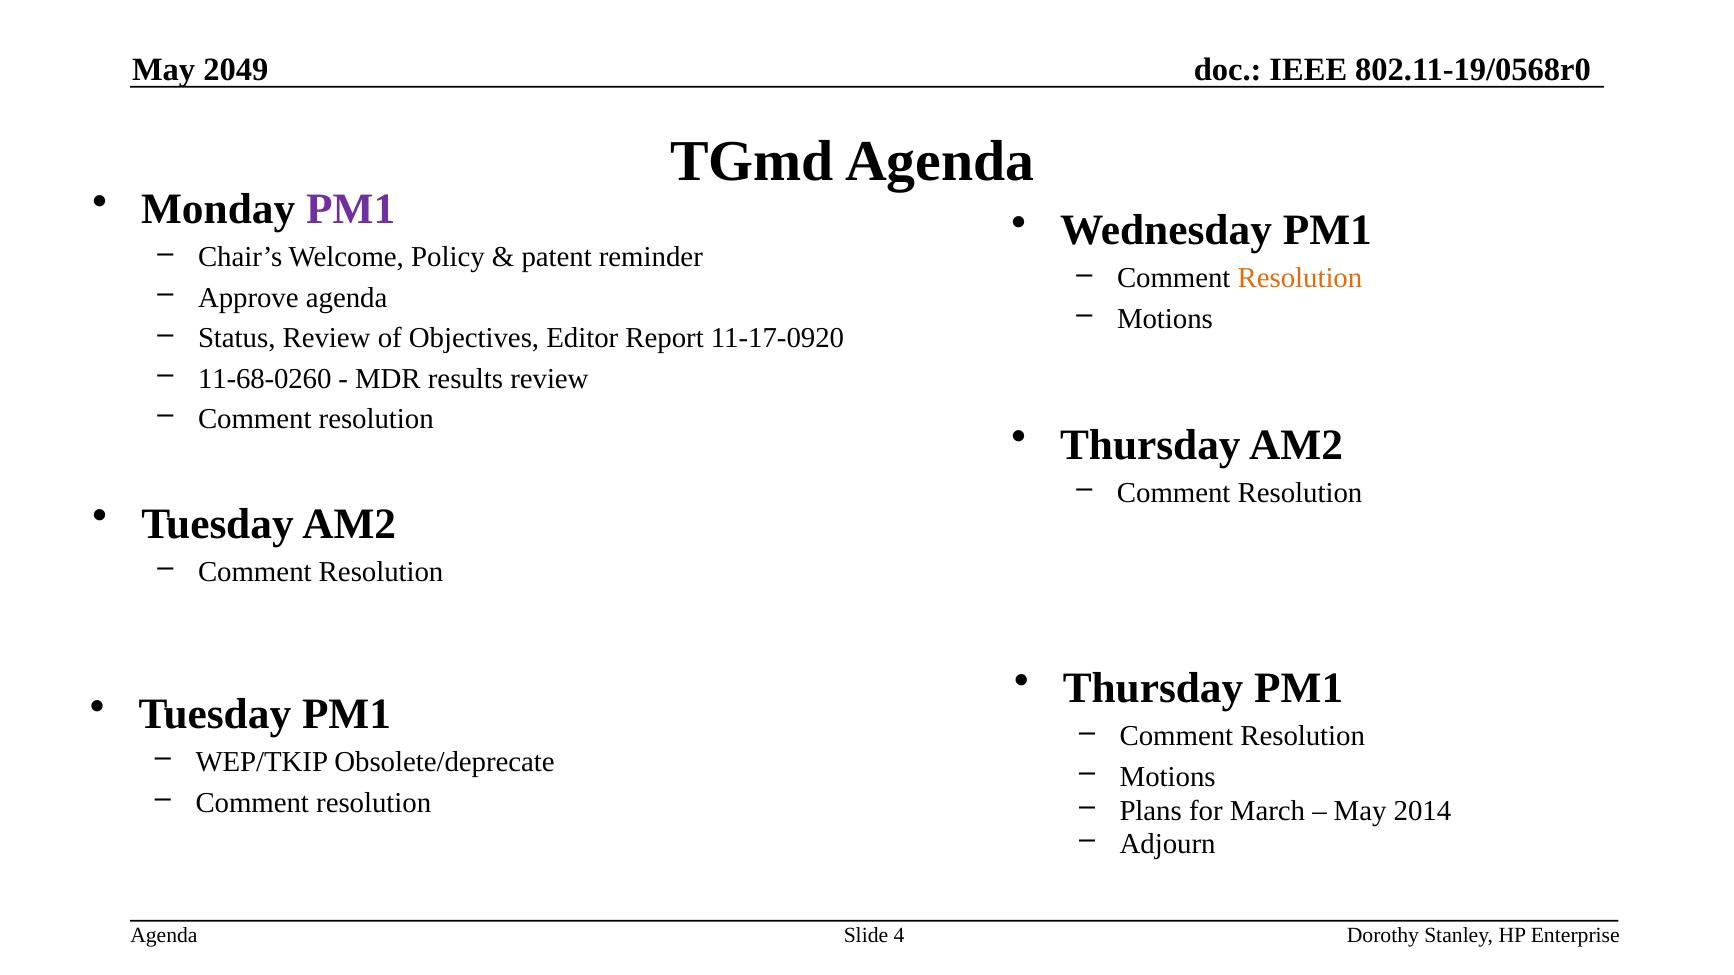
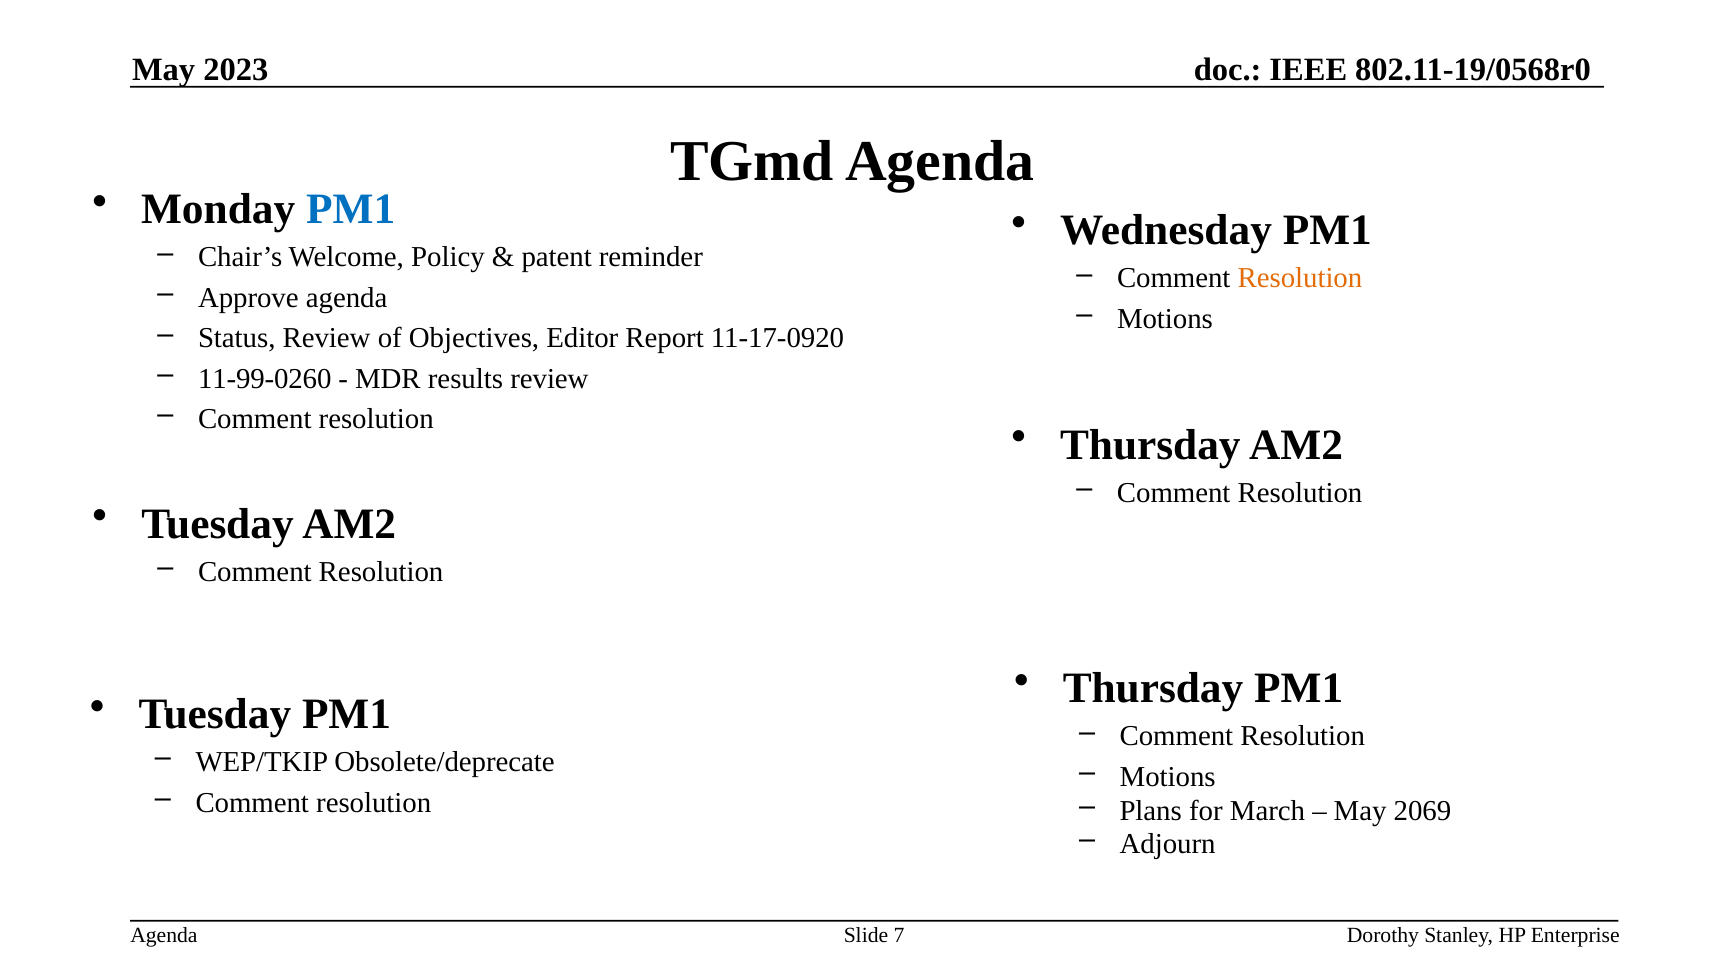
2049: 2049 -> 2023 (236, 69)
PM1 colour: purple -> blue (351, 210)
11-68-0260: 11-68-0260 -> 11-99-0260 (265, 379)
2014: 2014 -> 2069 (1422, 811)
4: 4 -> 7 (899, 935)
